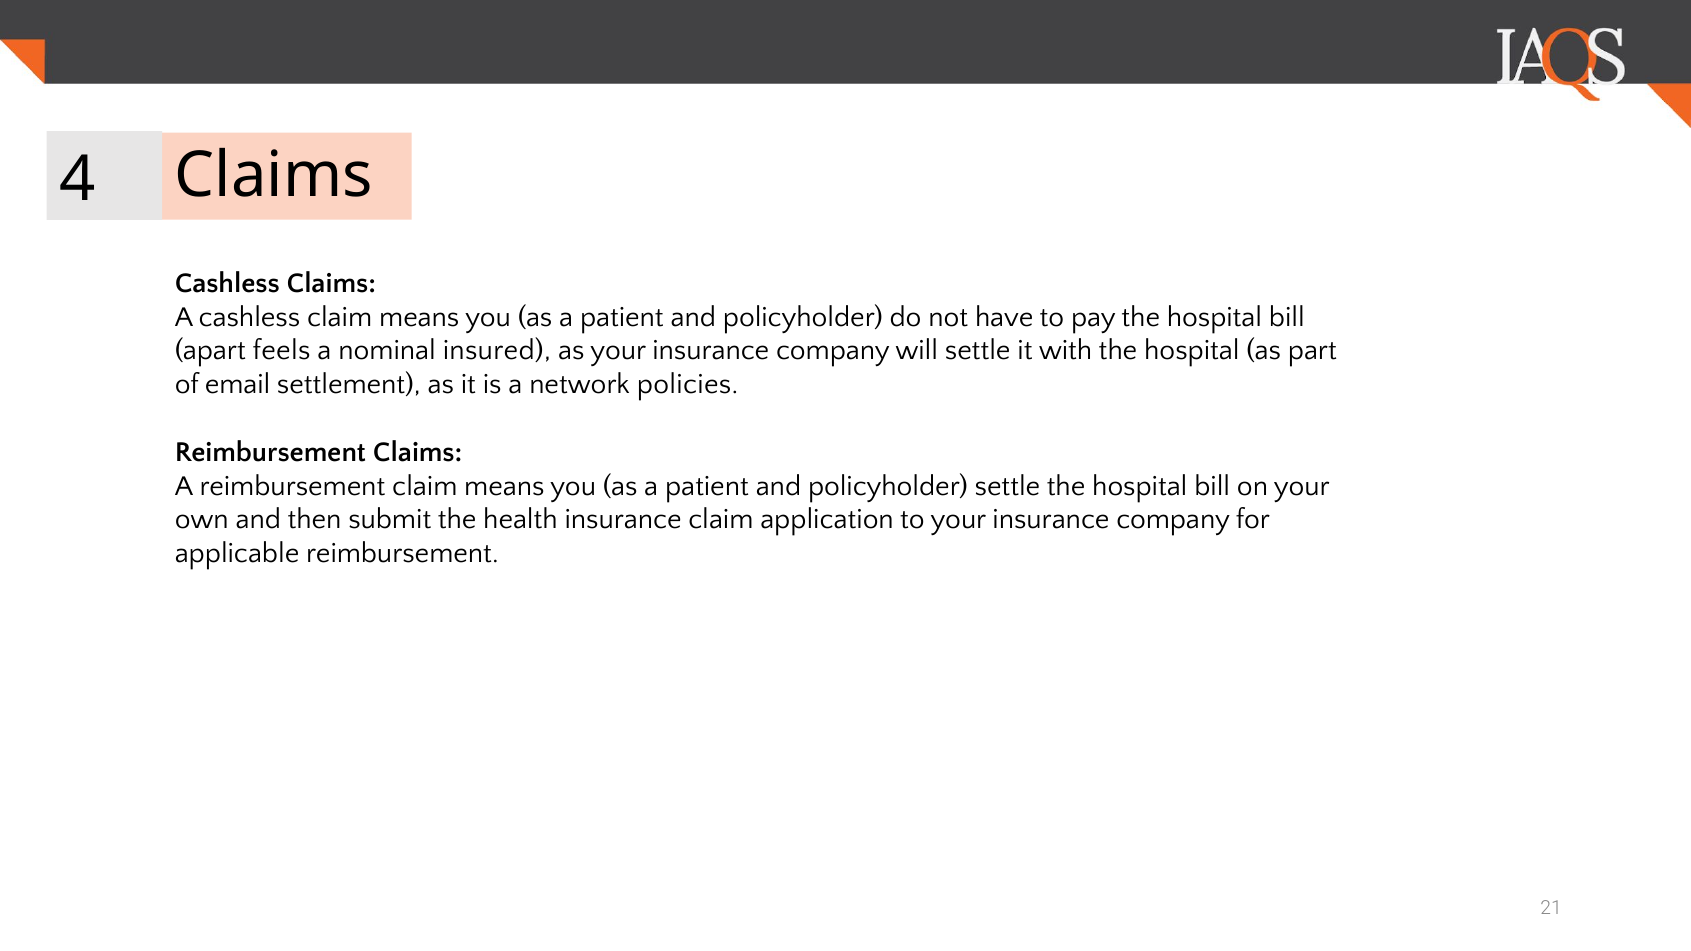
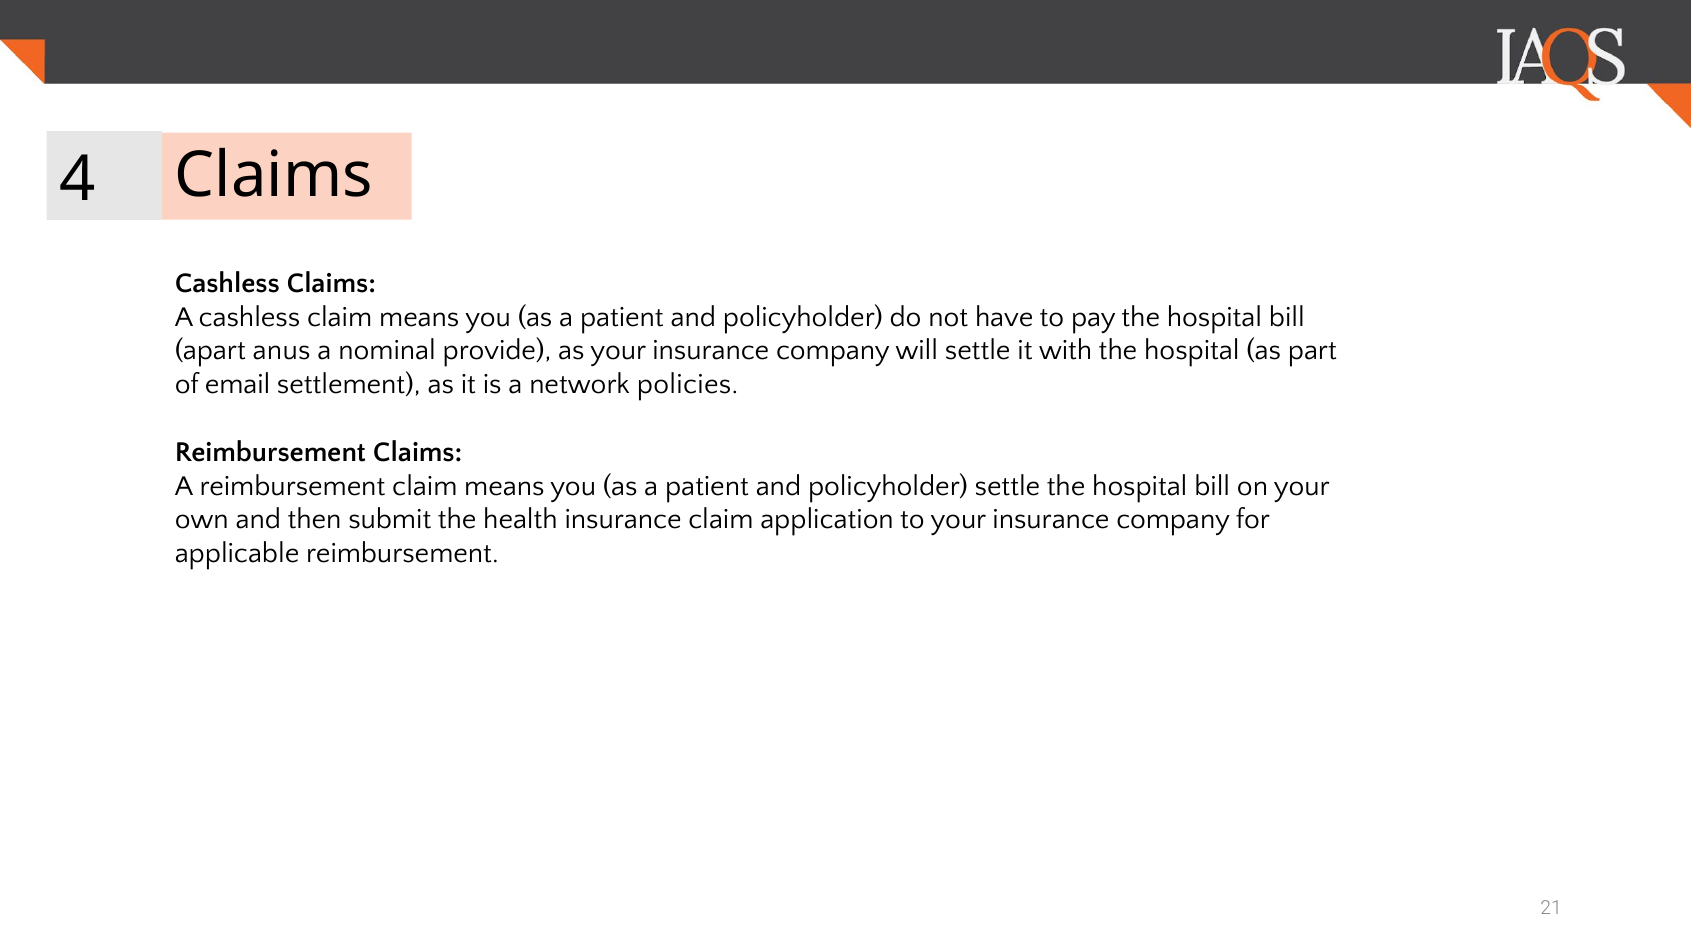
feels: feels -> anus (282, 351)
insured: insured -> provide (497, 351)
